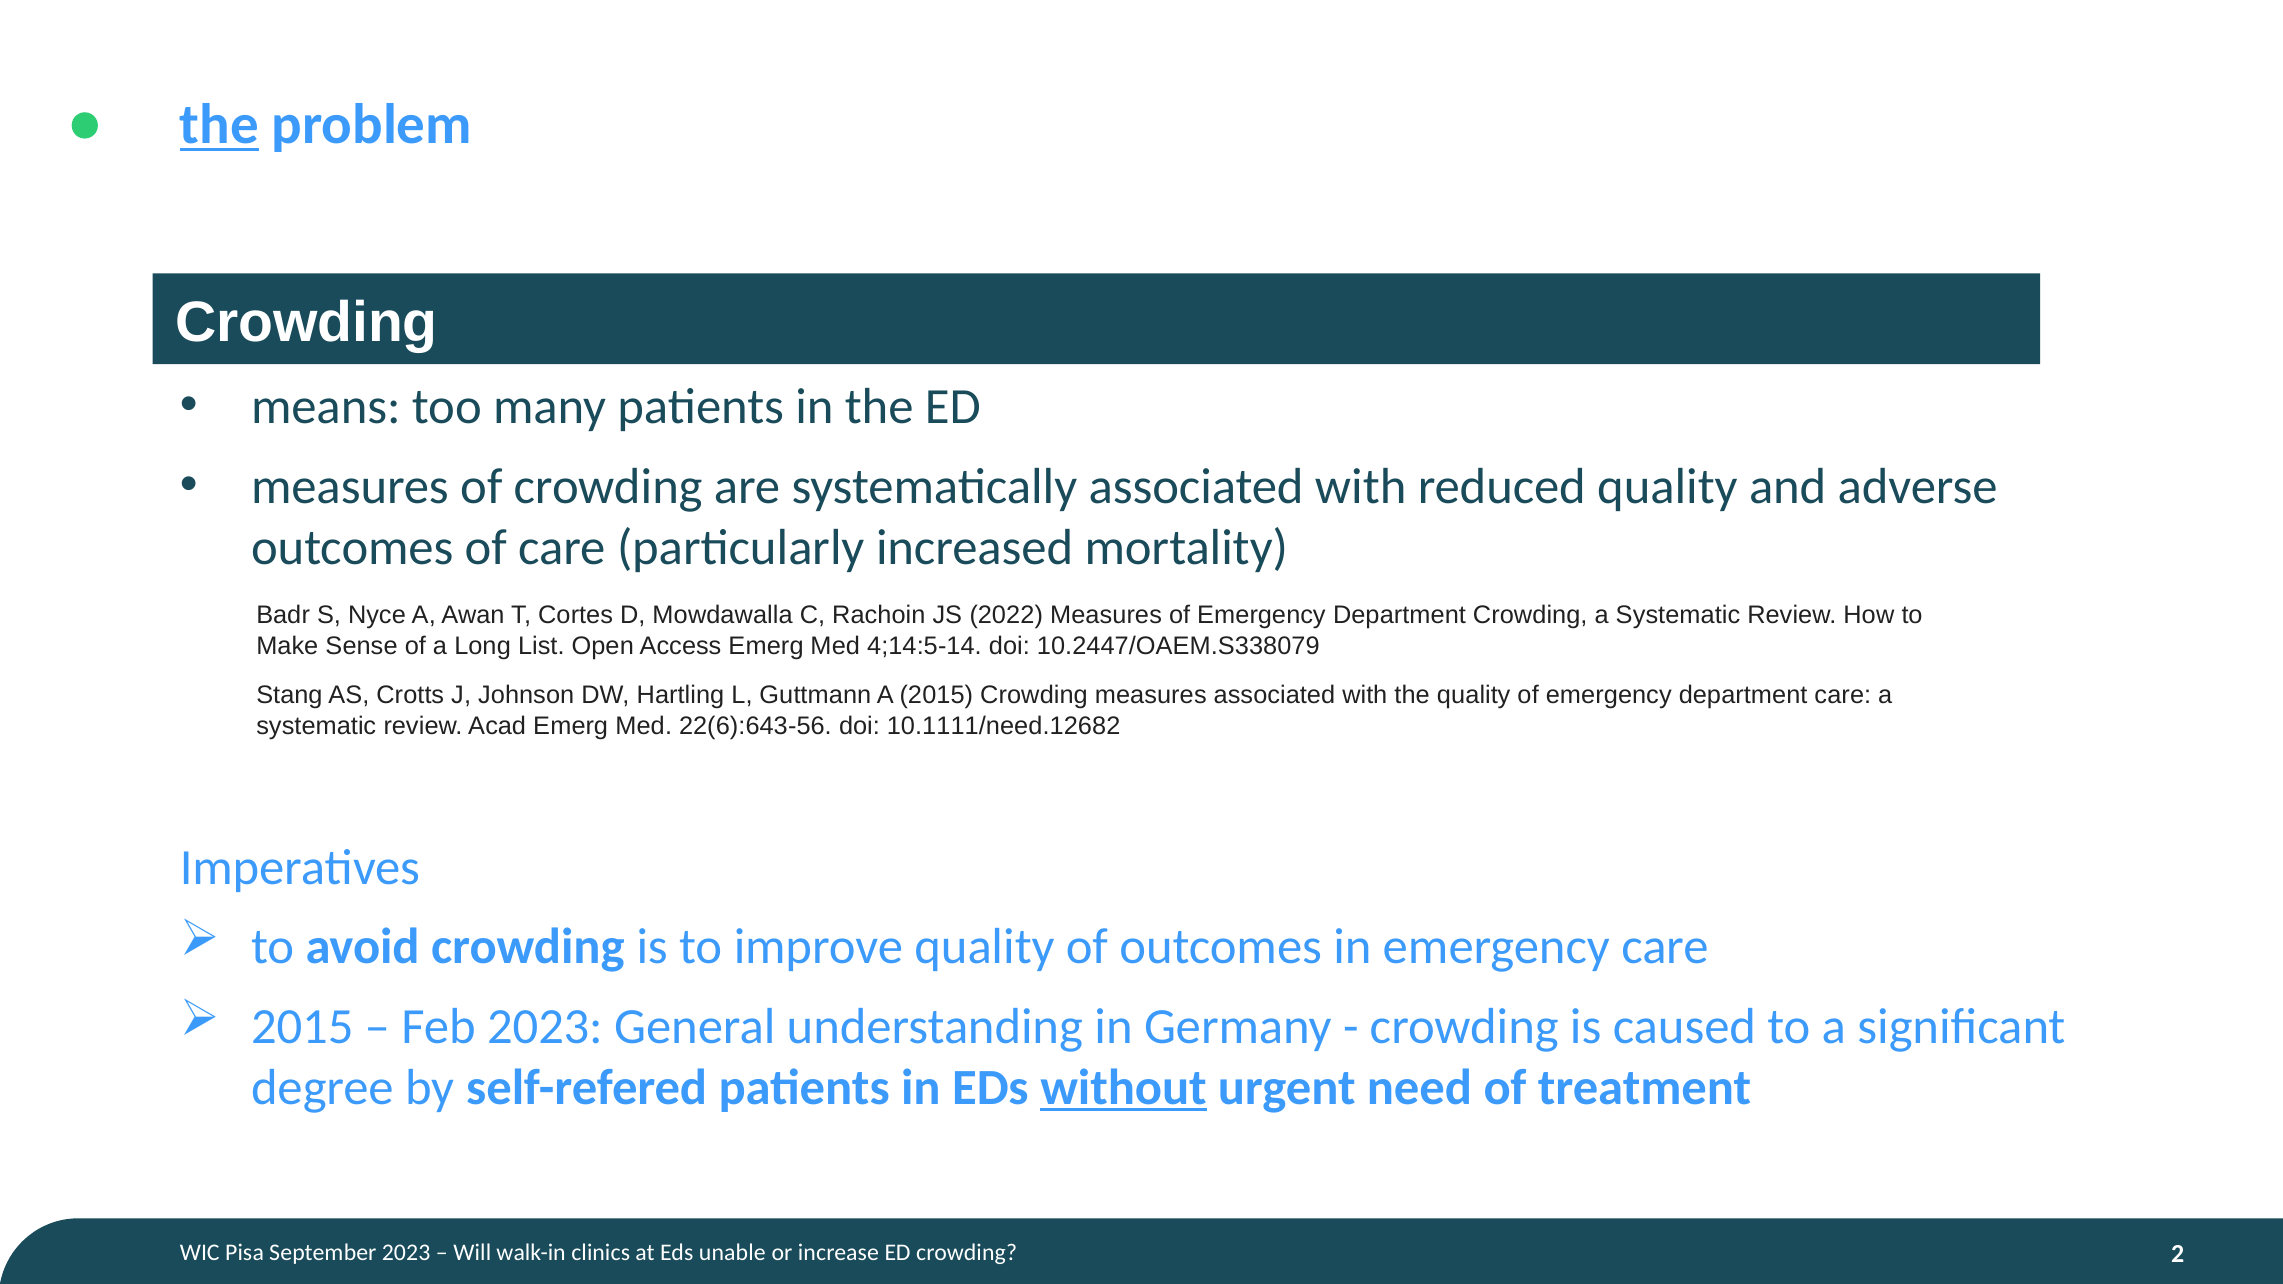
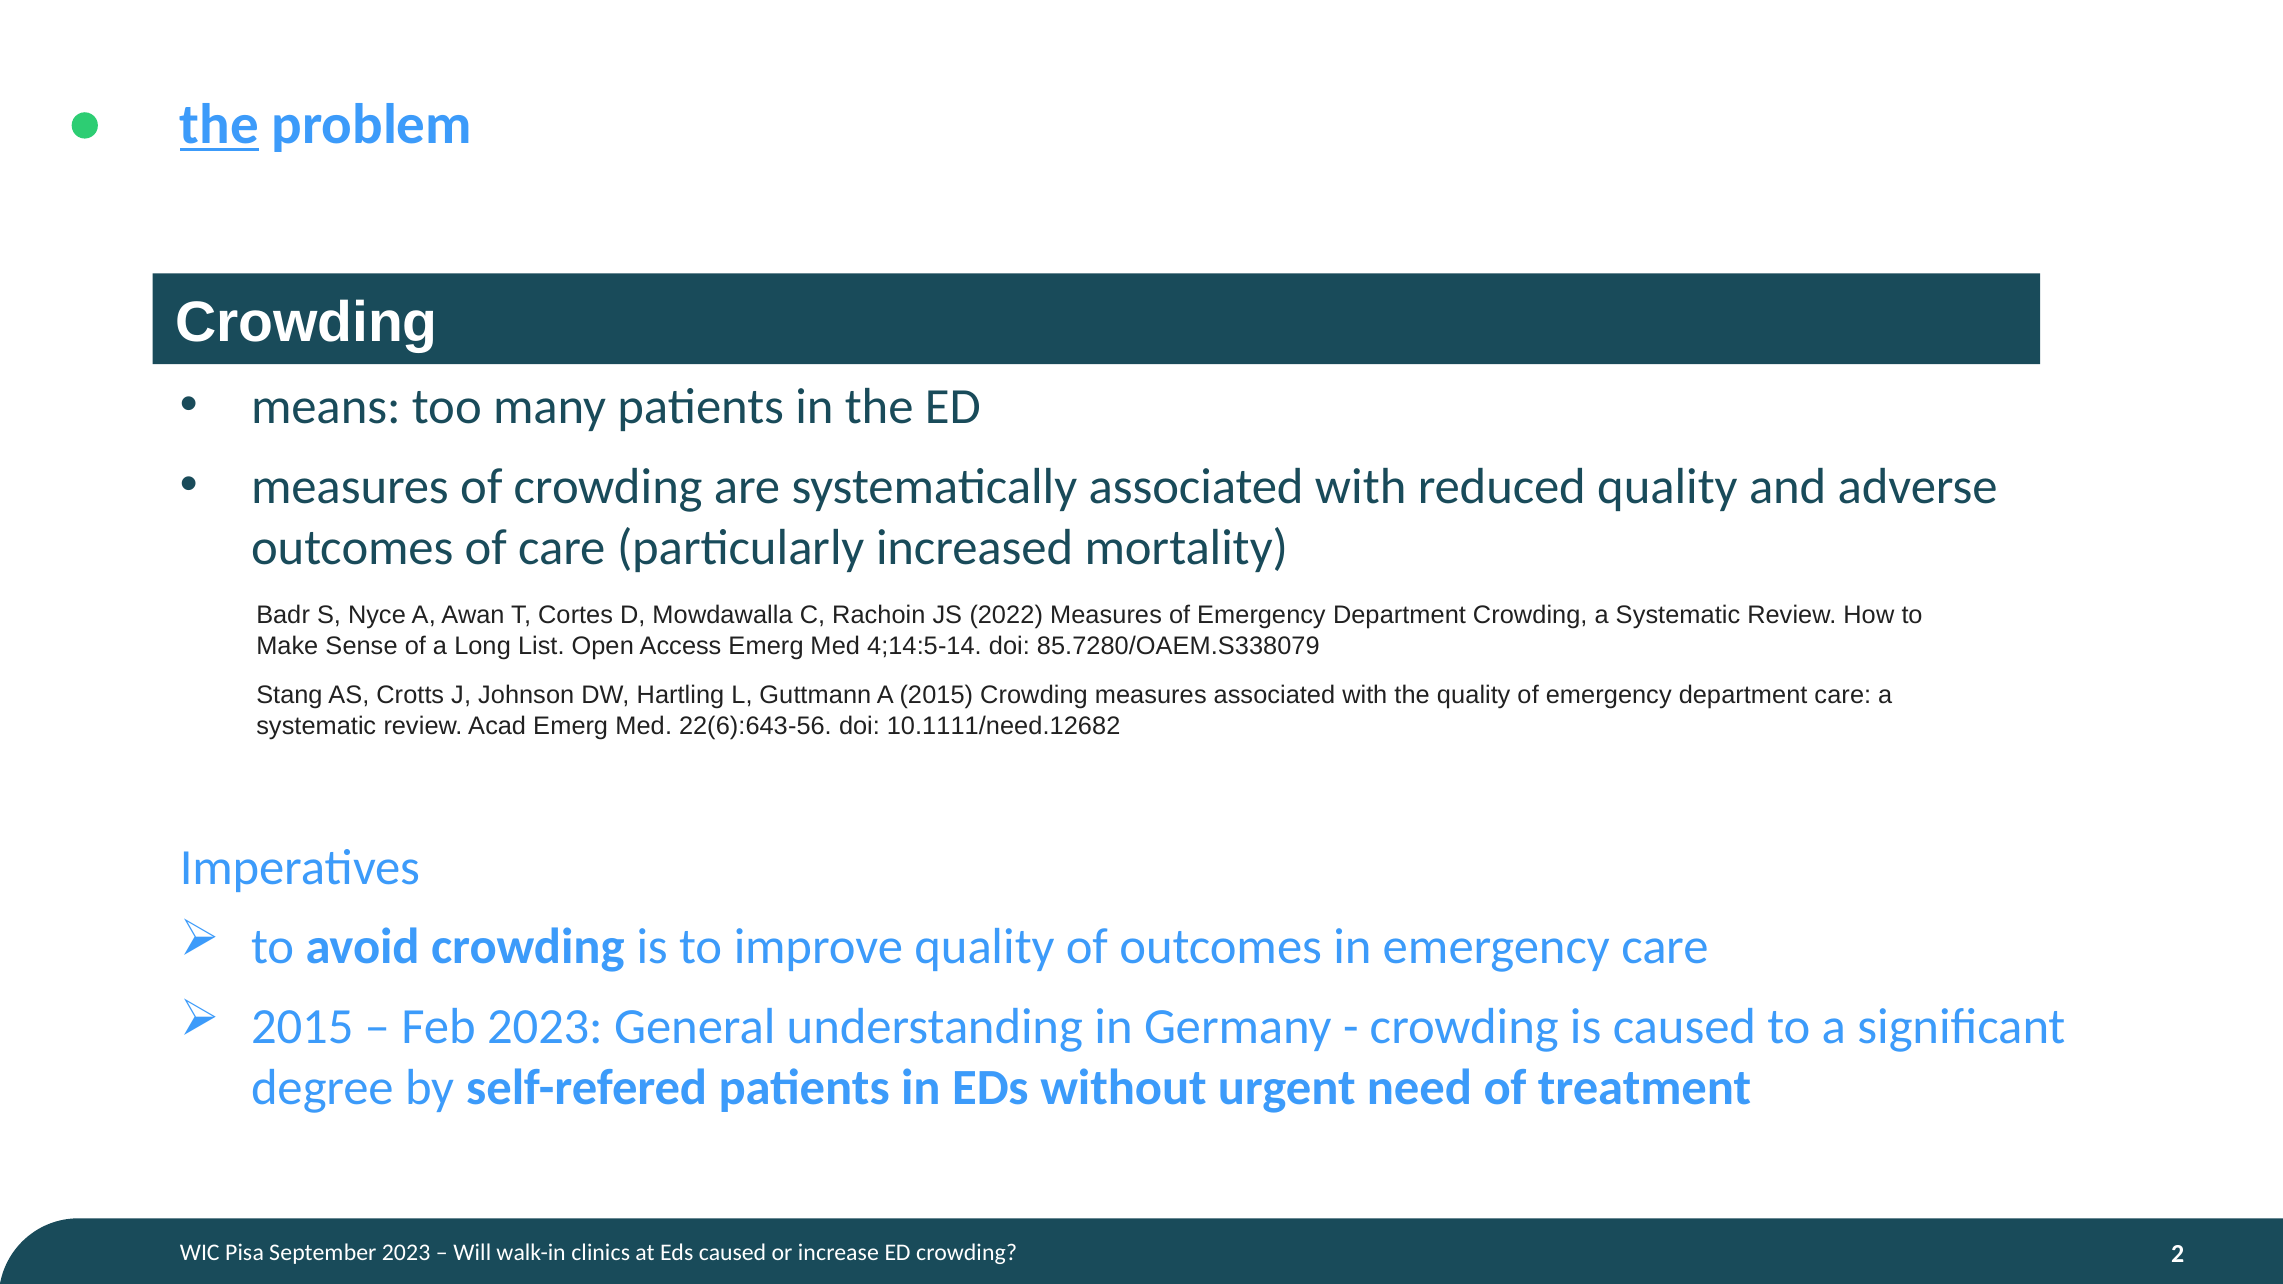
10.2447/OAEM.S338079: 10.2447/OAEM.S338079 -> 85.7280/OAEM.S338079 (1178, 646)
without underline: present -> none (1123, 1088)
Eds unable: unable -> caused (732, 1253)
